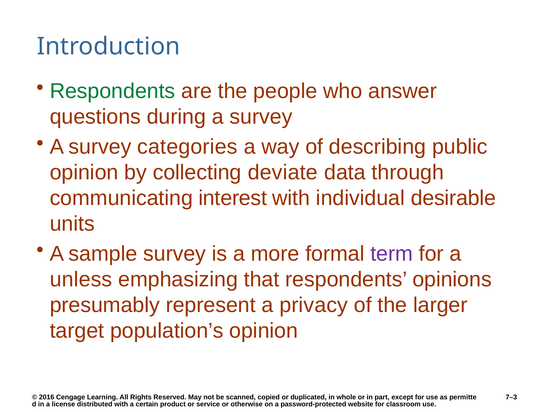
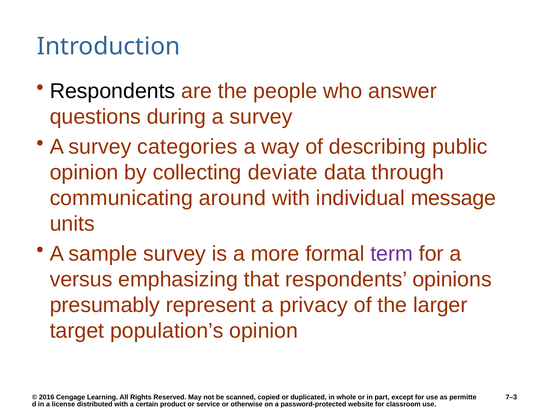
Respondents colour: green -> black (112, 91)
interest: interest -> around (233, 198)
desirable: desirable -> message (453, 198)
unless: unless -> versus (81, 279)
